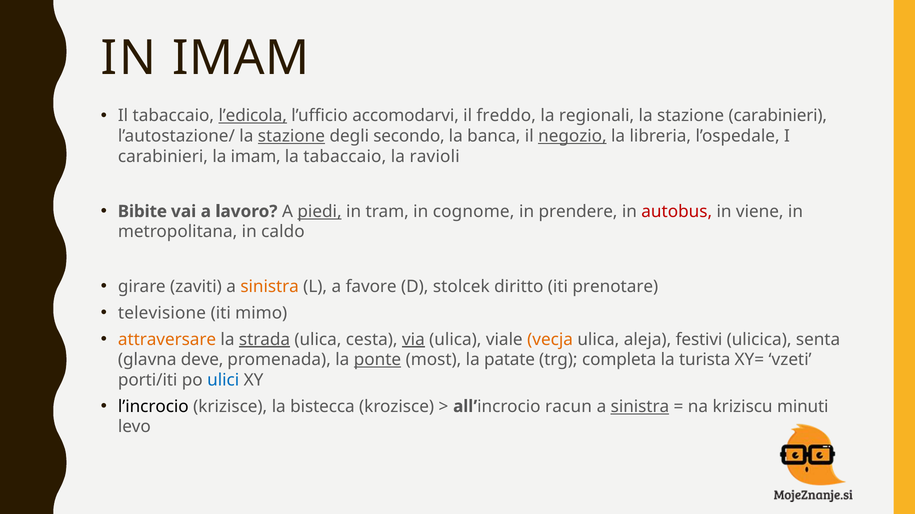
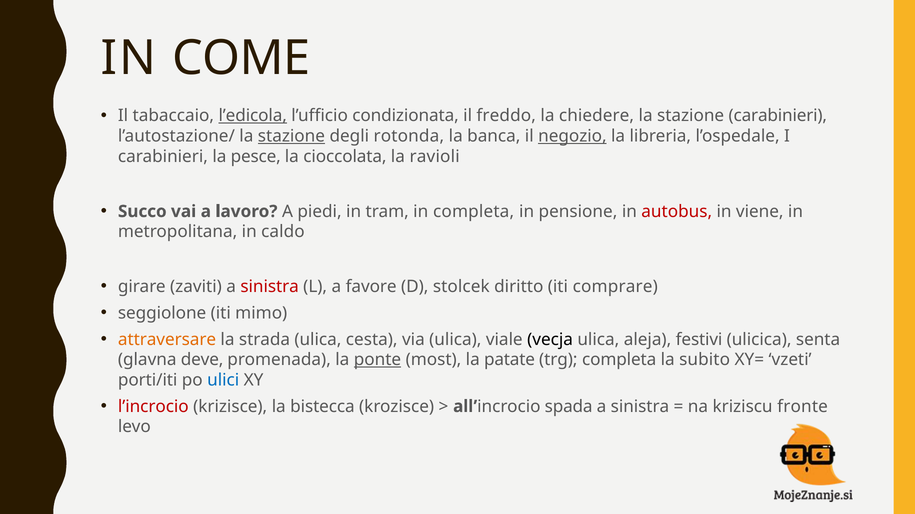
IN IMAM: IMAM -> COME (241, 58)
accomodarvi: accomodarvi -> condizionata (406, 116)
regionali: regionali -> chiedere (596, 116)
secondo: secondo -> rotonda (409, 136)
la imam: imam -> pesce (256, 157)
la tabaccaio: tabaccaio -> cioccolata (345, 157)
Bibite: Bibite -> Succo (142, 212)
piedi underline: present -> none (320, 212)
in cognome: cognome -> completa (474, 212)
prendere: prendere -> pensione (578, 212)
sinistra colour: orange -> red (270, 287)
prenotare: prenotare -> comprare (615, 287)
televisione: televisione -> seggiolone (162, 313)
strada underline: present -> none (264, 340)
via underline: present -> none (413, 340)
vecja colour: orange -> black (550, 340)
turista: turista -> subito (705, 360)
l’incrocio colour: black -> red (153, 407)
racun: racun -> spada (569, 407)
sinistra underline: present -> none (640, 407)
minuti: minuti -> fronte (803, 407)
